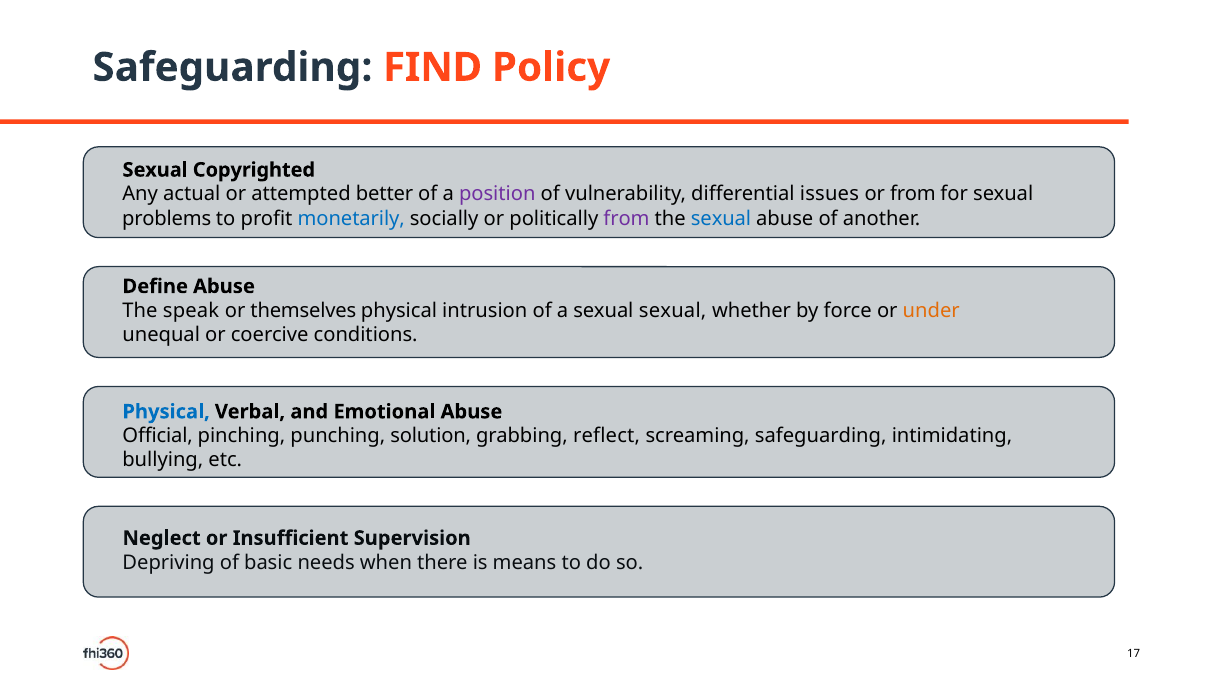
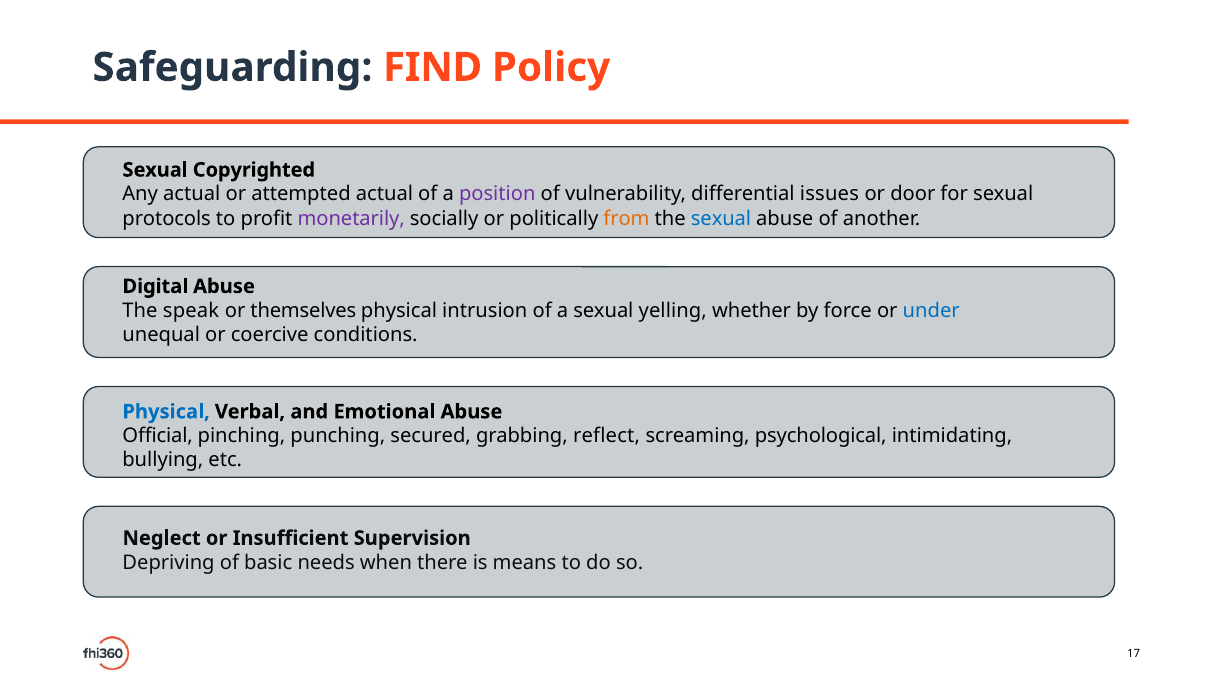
attempted better: better -> actual (384, 194)
or from: from -> door (913, 194)
problems: problems -> protocols (167, 218)
monetarily colour: blue -> purple (351, 218)
from colour: purple -> orange (626, 218)
Define: Define -> Digital (155, 286)
sexual sexual: sexual -> yelling (673, 310)
under colour: orange -> blue (931, 310)
solution: solution -> secured (431, 436)
screaming safeguarding: safeguarding -> psychological (821, 436)
